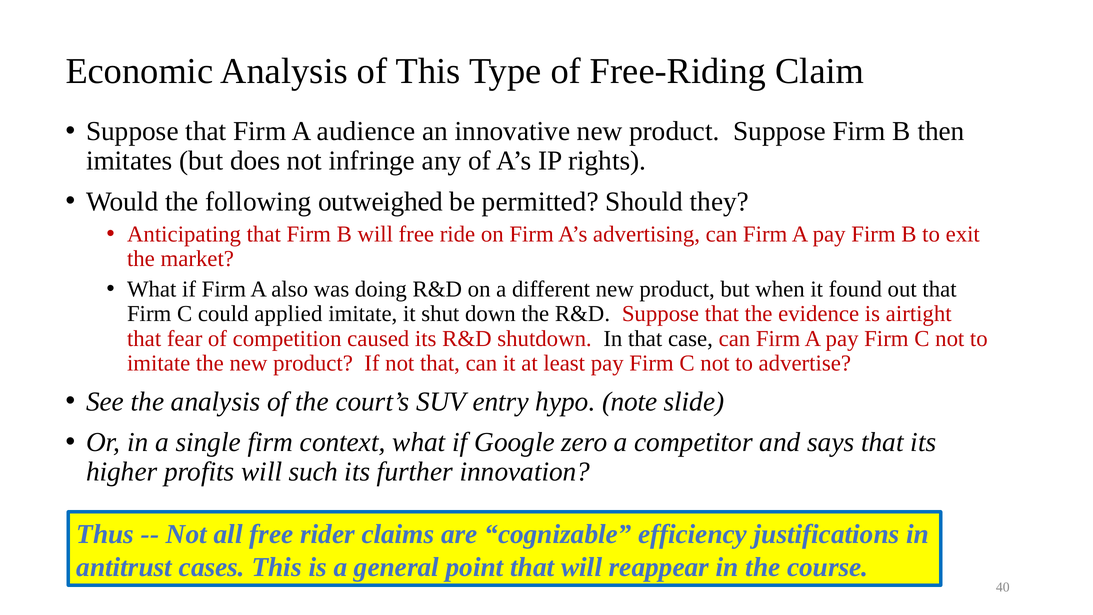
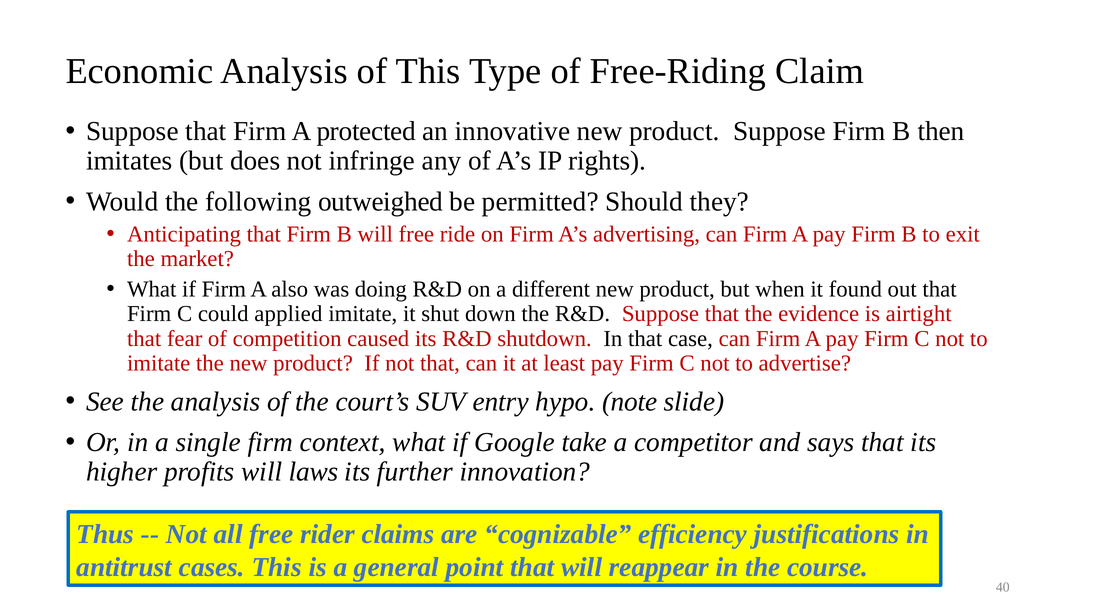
audience: audience -> protected (366, 131)
zero: zero -> take (584, 442)
such: such -> laws (314, 472)
